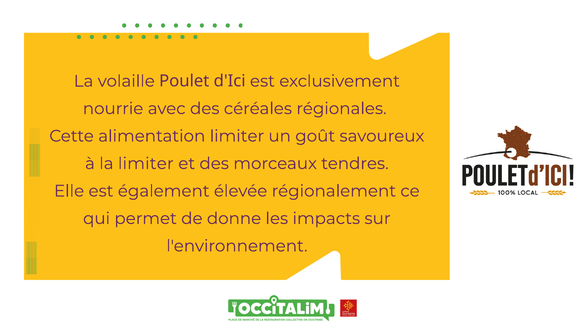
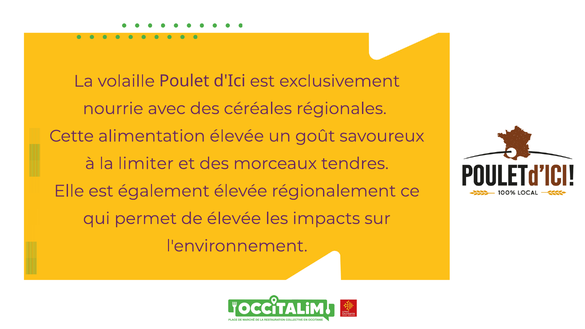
alimentation limiter: limiter -> élevée (237, 136)
de donne: donne -> élevée (234, 219)
